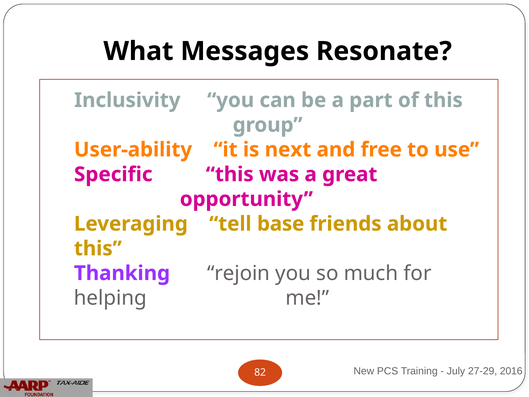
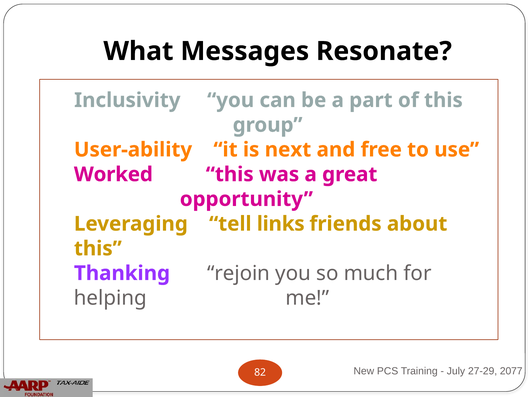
Specific: Specific -> Worked (113, 174)
base: base -> links (281, 224)
2016: 2016 -> 2077 (511, 371)
